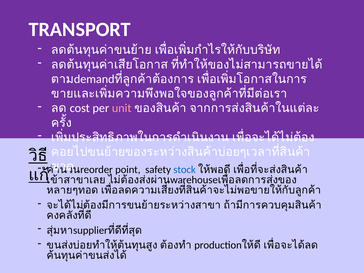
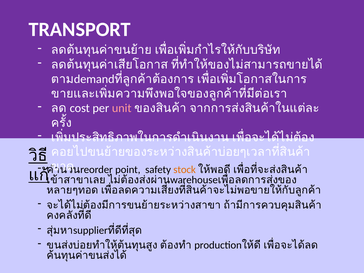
stock colour: blue -> orange (185, 170)
